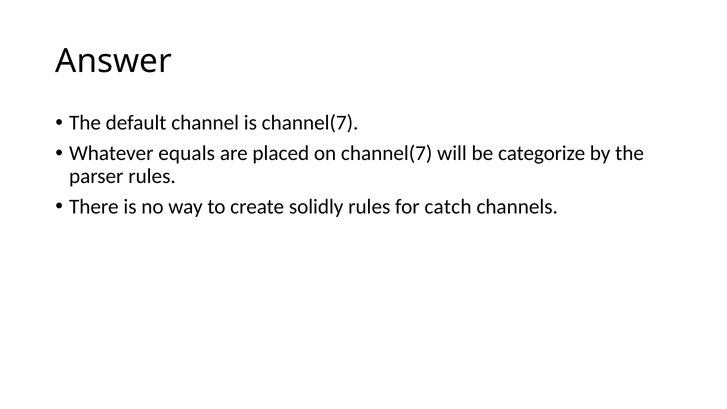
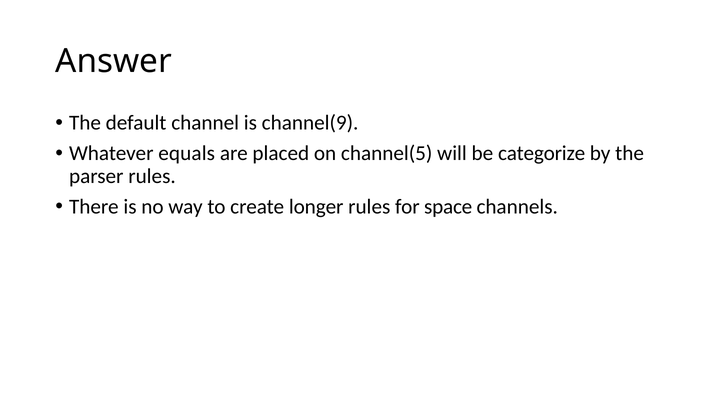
is channel(7: channel(7 -> channel(9 (310, 123)
on channel(7: channel(7 -> channel(5 (387, 153)
solidly: solidly -> longer (316, 207)
catch: catch -> space (448, 207)
